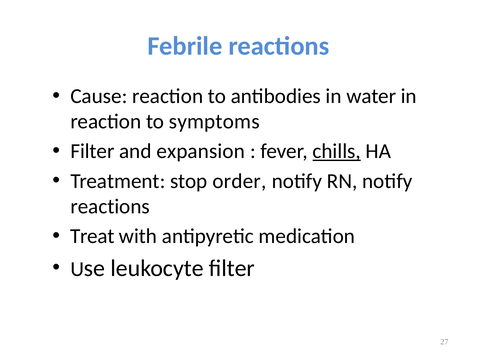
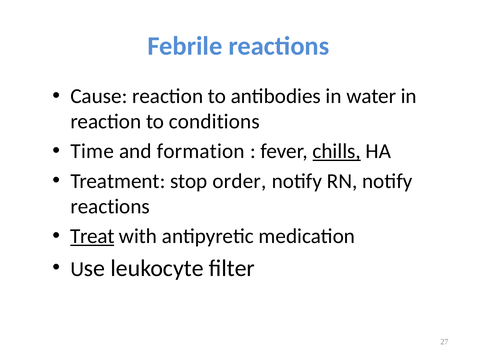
symptoms: symptoms -> conditions (214, 122)
Filter: Filter -> Time (92, 151)
expansion: expansion -> formation (201, 151)
Treat underline: none -> present (92, 236)
